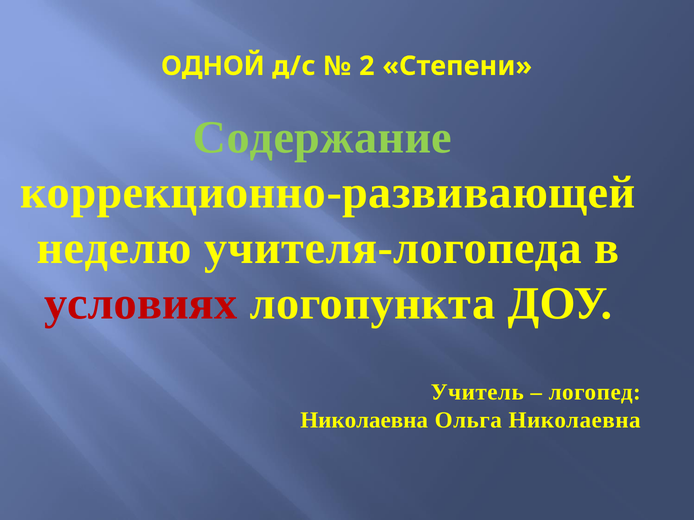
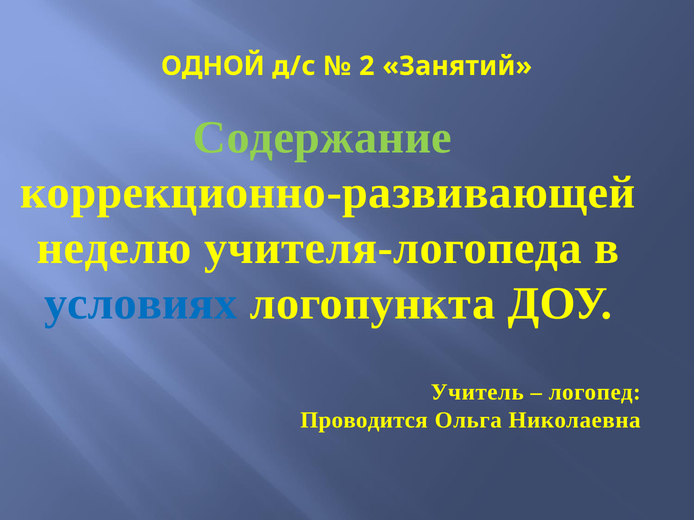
Степени: Степени -> Занятий (457, 66)
условиях colour: red -> blue (141, 304)
Николаевна: Николаевна -> Проводится (364, 420)
